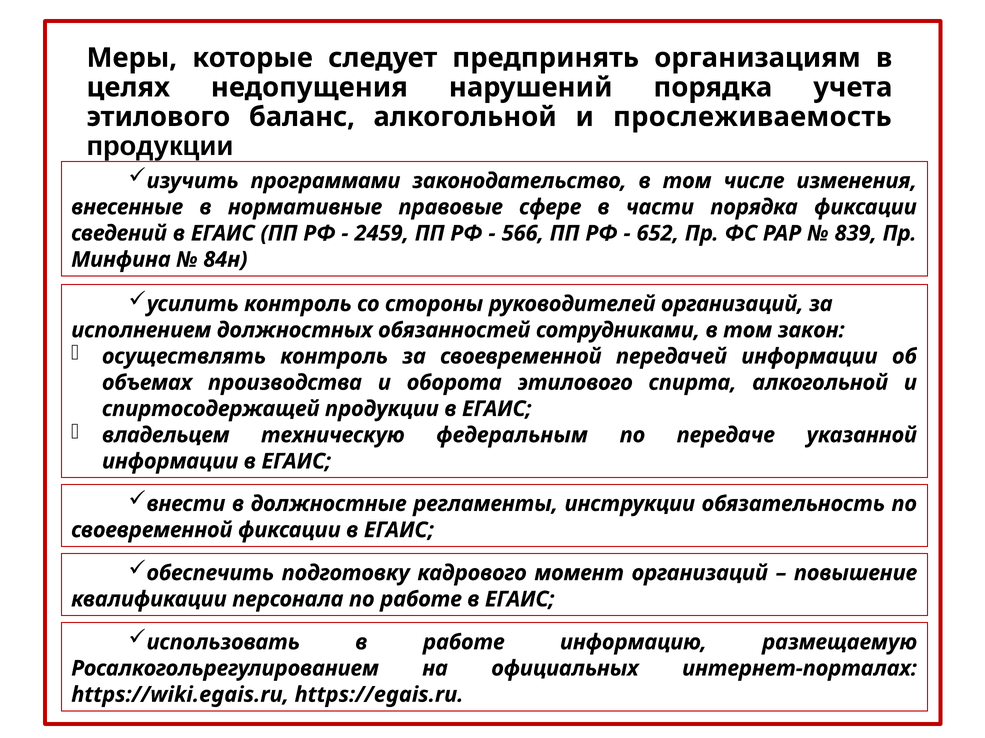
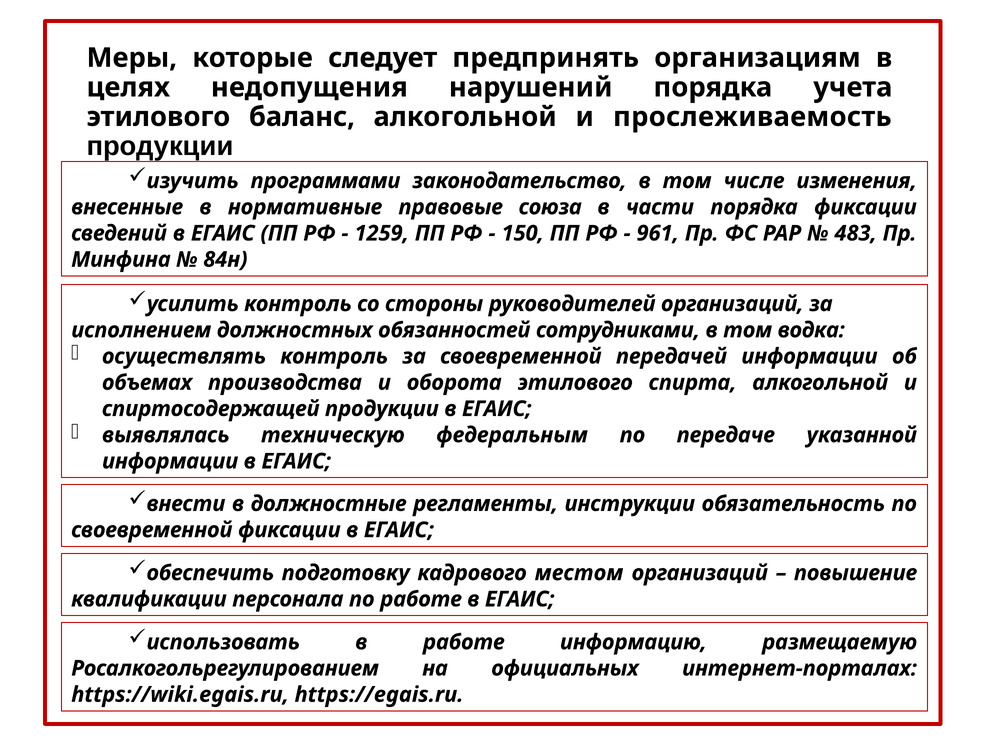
сфере: сфере -> союза (550, 207)
2459: 2459 -> 1259 (382, 234)
566: 566 -> 150 (523, 234)
652: 652 -> 961 (658, 234)
839: 839 -> 483 (856, 234)
закон: закон -> водка (811, 330)
владельцем: владельцем -> выявлялась (166, 435)
момент: момент -> местом (579, 574)
